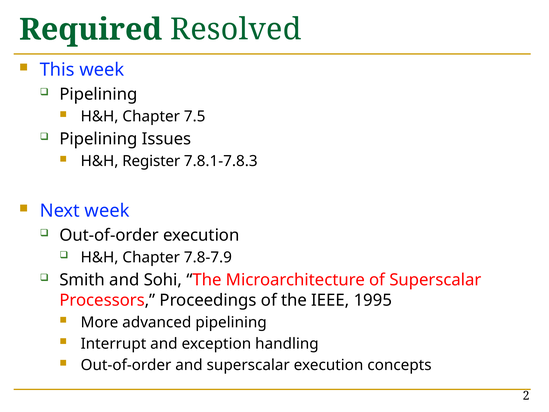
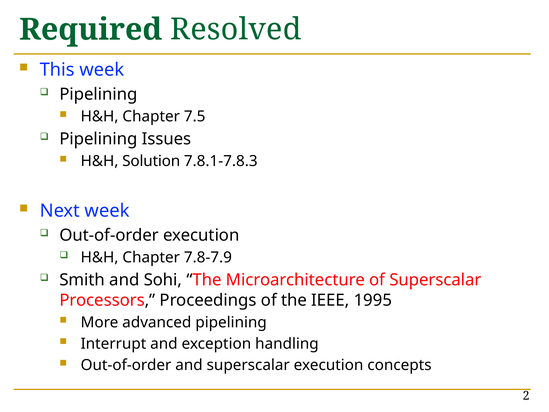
Register: Register -> Solution (151, 161)
